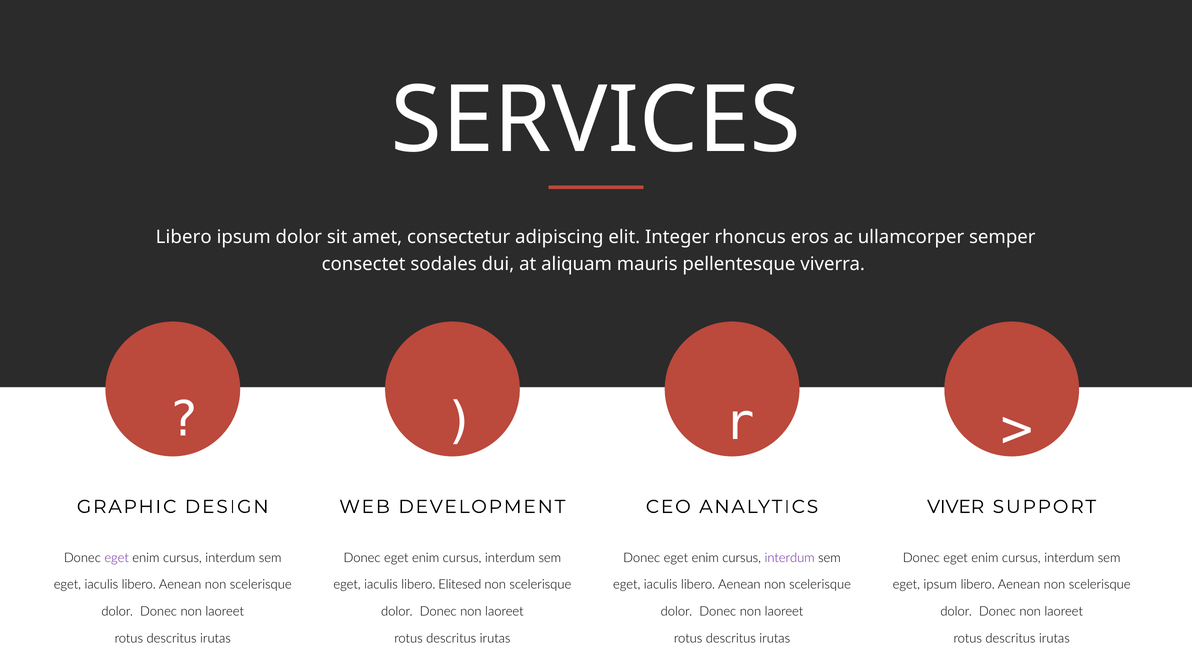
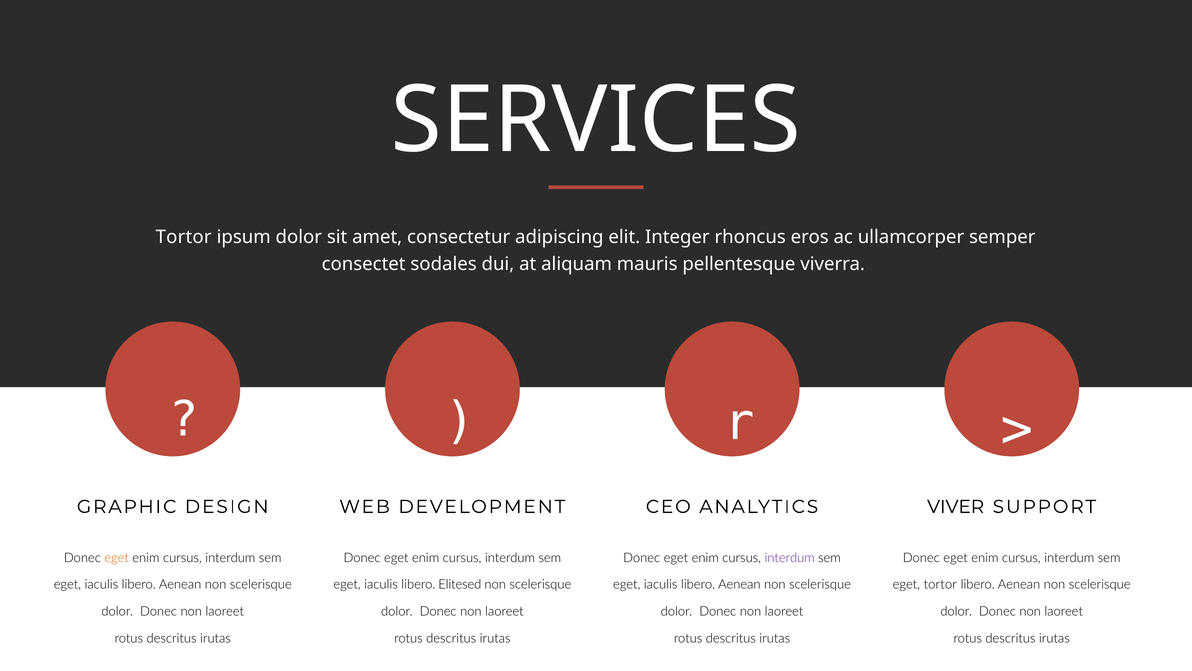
Libero: Libero -> Tortor (184, 237)
eget colour: purple -> orange (117, 558)
eget ipsum: ipsum -> tortor (940, 584)
